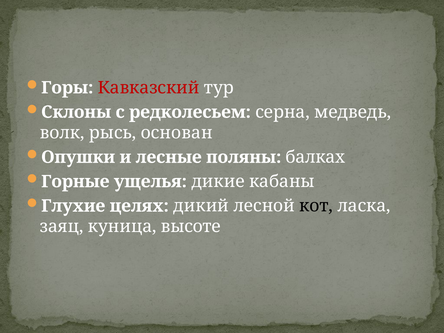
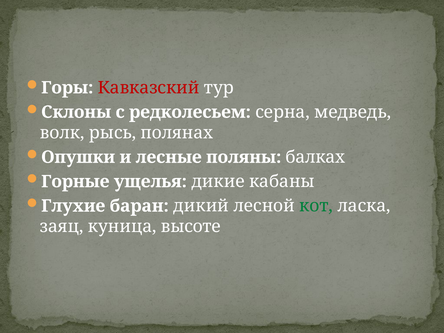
основан: основан -> полянах (177, 133)
целях: целях -> баран (139, 206)
кот colour: black -> green (316, 206)
